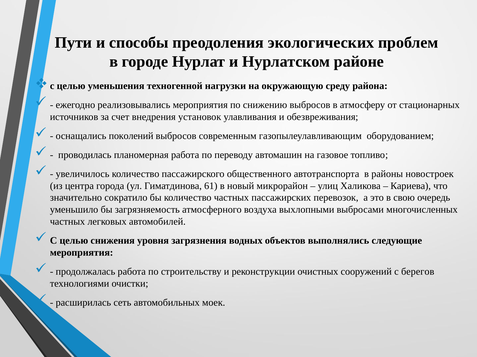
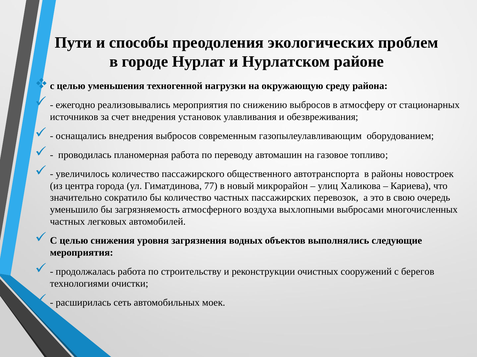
оснащались поколений: поколений -> внедрения (131, 136)
61: 61 -> 77 (211, 186)
